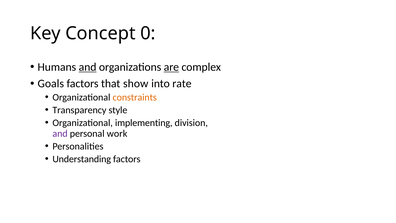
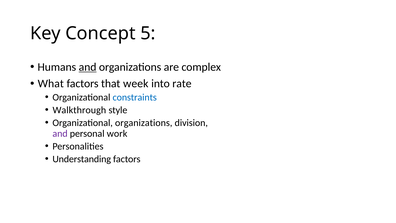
0: 0 -> 5 (148, 33)
are underline: present -> none (171, 67)
Goals: Goals -> What (51, 84)
show: show -> week (136, 84)
constraints colour: orange -> blue (135, 97)
Transparency: Transparency -> Walkthrough (79, 110)
Organizational implementing: implementing -> organizations (144, 123)
